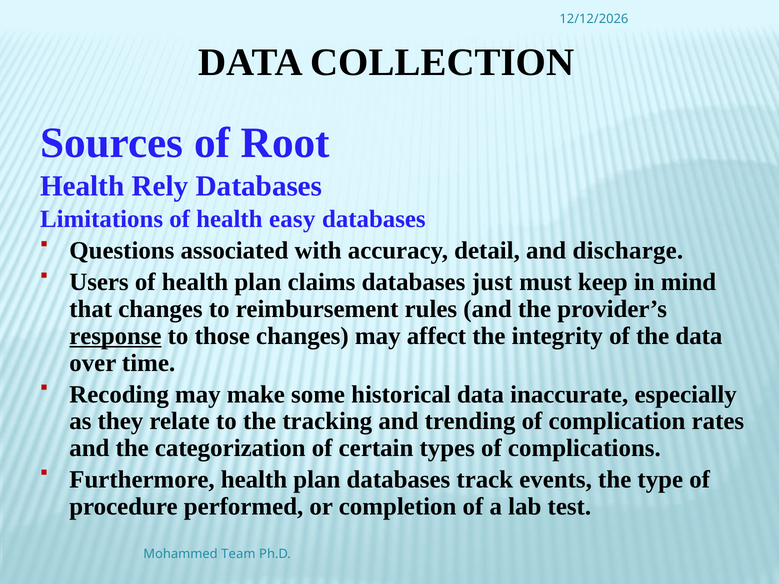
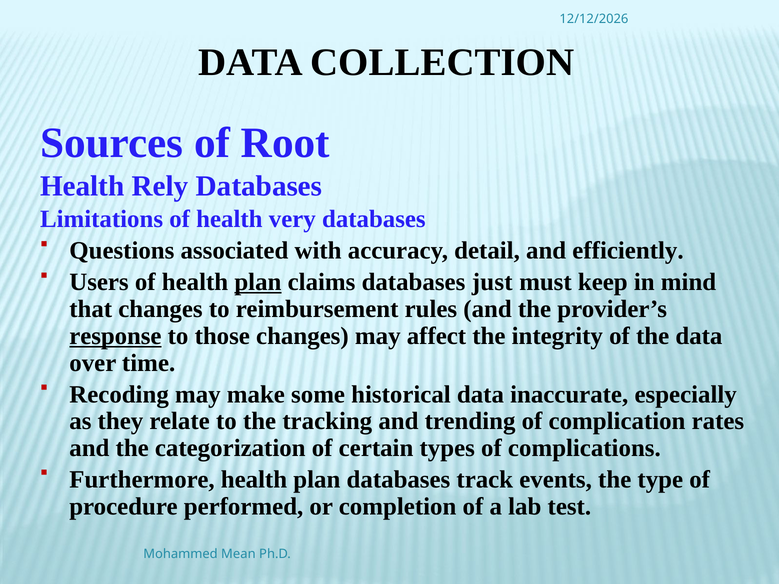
easy: easy -> very (292, 219)
discharge: discharge -> efficiently (628, 251)
plan underline: none -> present (258, 282)
Team: Team -> Mean (238, 554)
